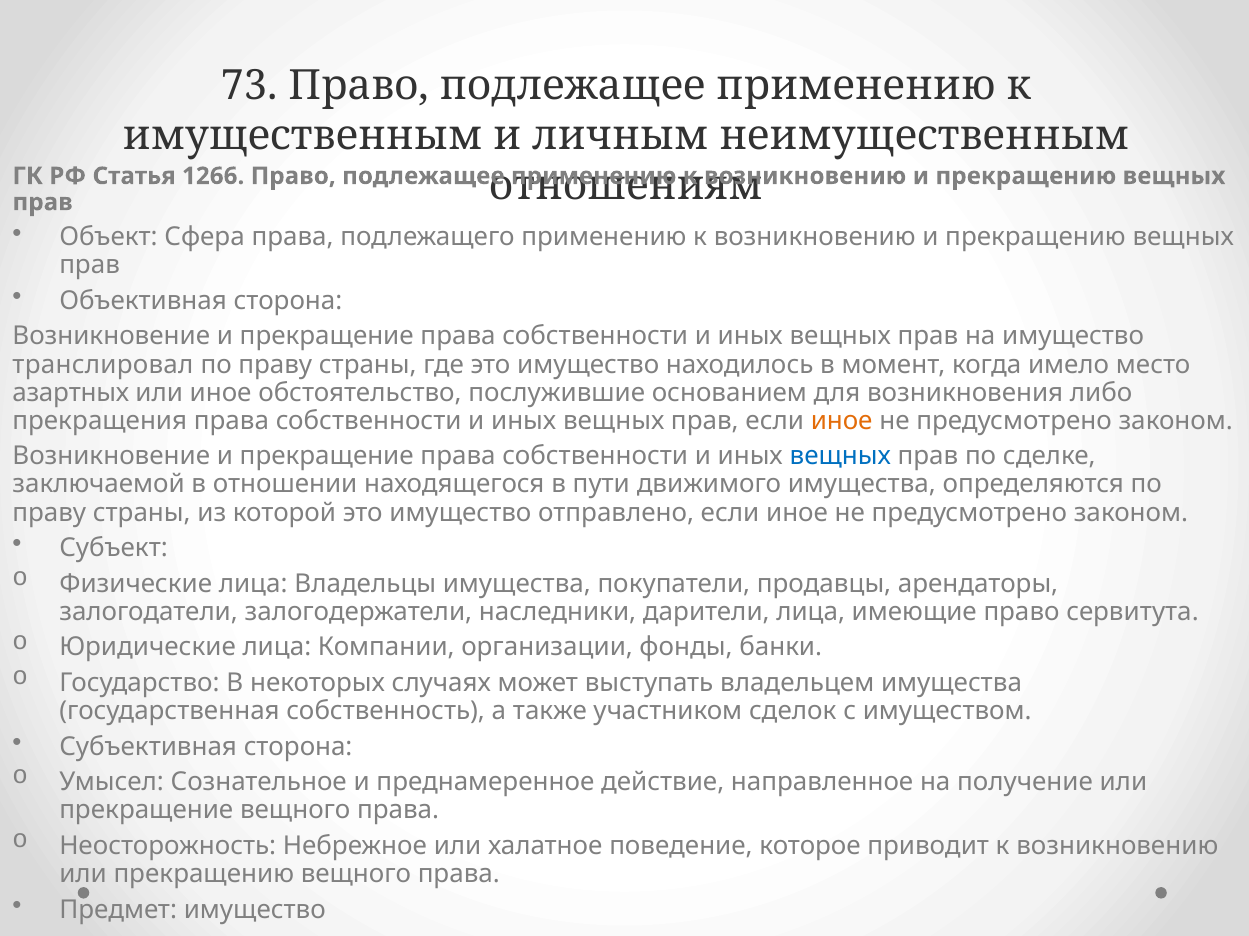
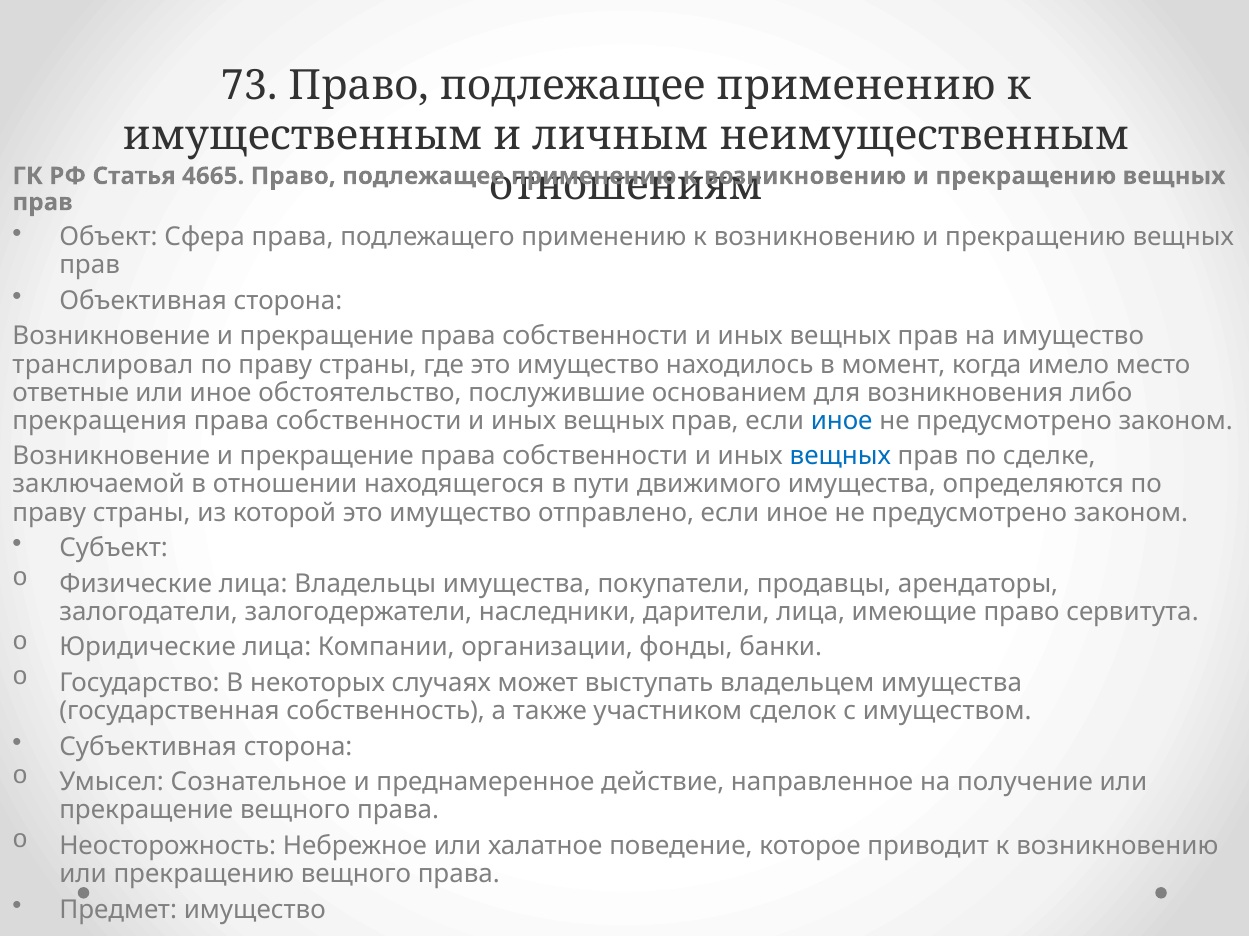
1266: 1266 -> 4665 (213, 176)
азартных: азартных -> ответные (71, 393)
иное colour: orange -> blue (842, 421)
